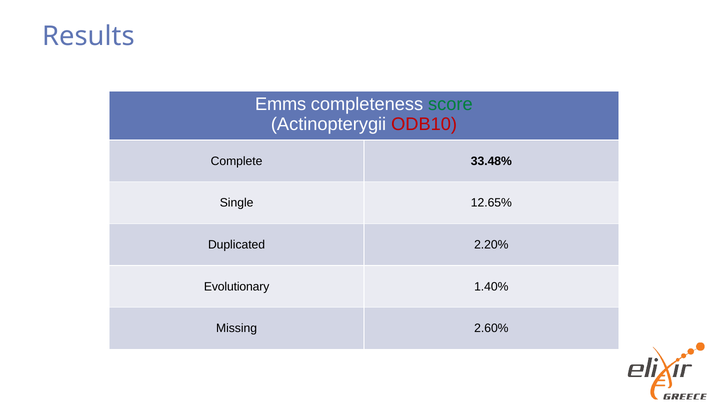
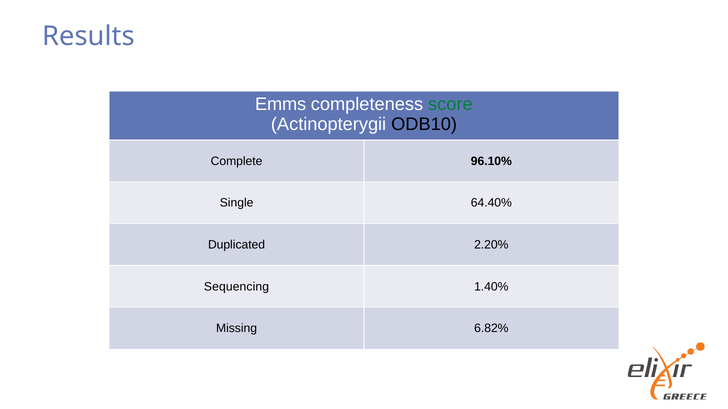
ODB10 colour: red -> black (424, 125)
33.48%: 33.48% -> 96.10% (491, 161)
12.65%: 12.65% -> 64.40% (491, 203)
Evolutionary: Evolutionary -> Sequencing (237, 287)
2.60%: 2.60% -> 6.82% (491, 329)
